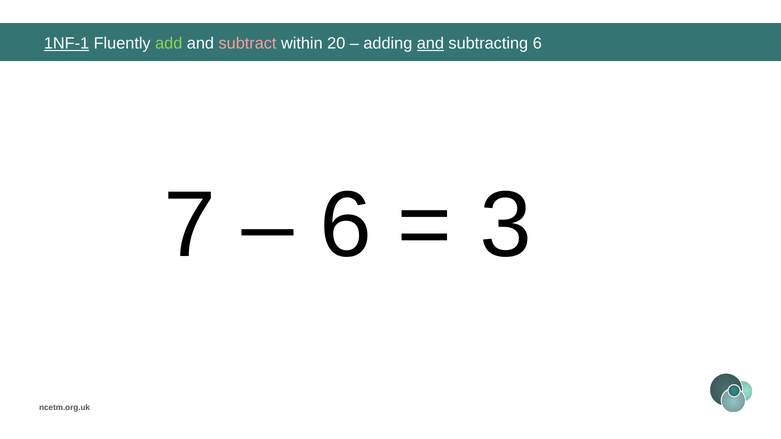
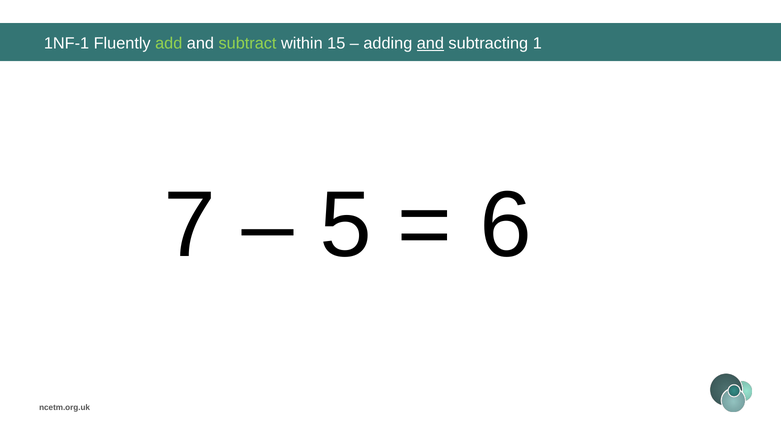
1NF-1 underline: present -> none (67, 44)
subtract colour: pink -> light green (248, 44)
20: 20 -> 15 (336, 44)
subtracting 6: 6 -> 1 (537, 44)
6: 6 -> 5 (346, 225)
3: 3 -> 6 (506, 225)
